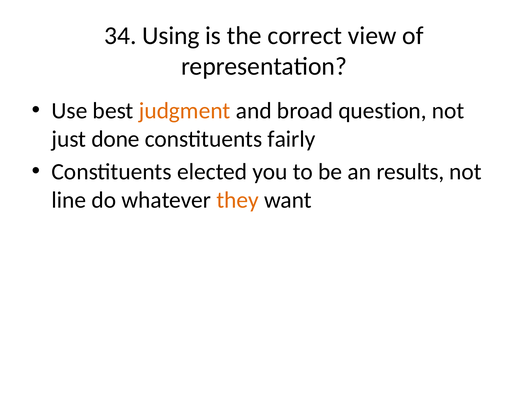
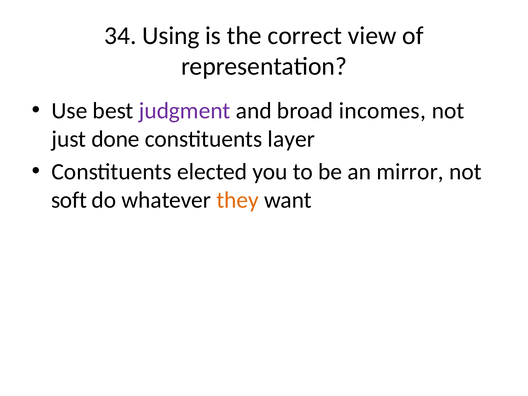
judgment colour: orange -> purple (185, 111)
question: question -> incomes (382, 111)
fairly: fairly -> layer (291, 139)
results: results -> mirror (410, 172)
line: line -> soft (69, 200)
